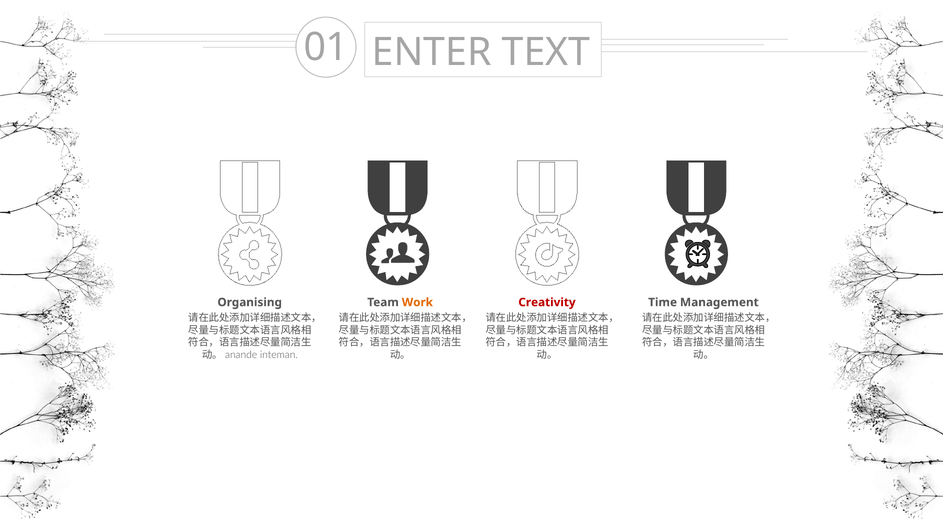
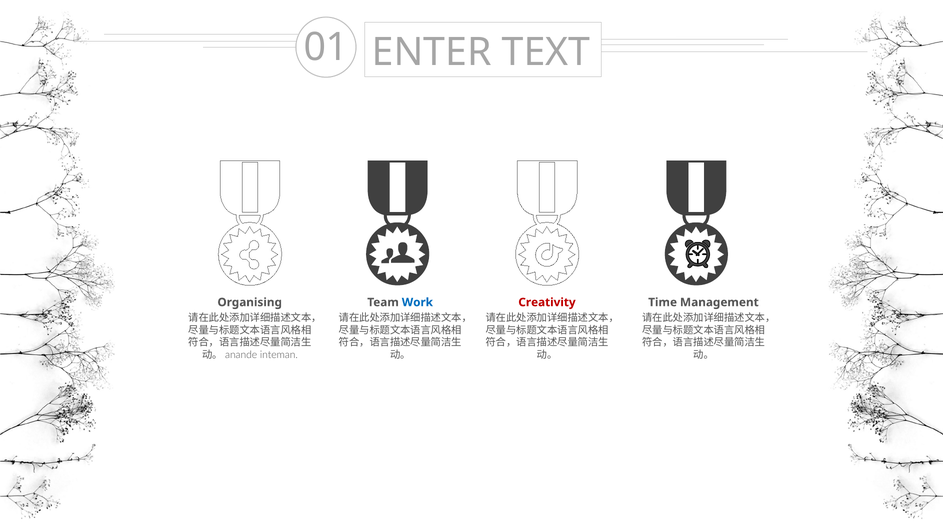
Work colour: orange -> blue (417, 303)
